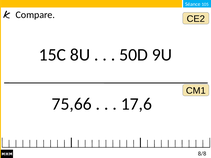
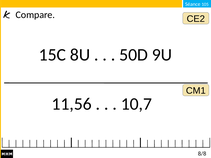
75,66: 75,66 -> 11,56 (72, 104)
17,6: 17,6 -> 10,7 (136, 104)
